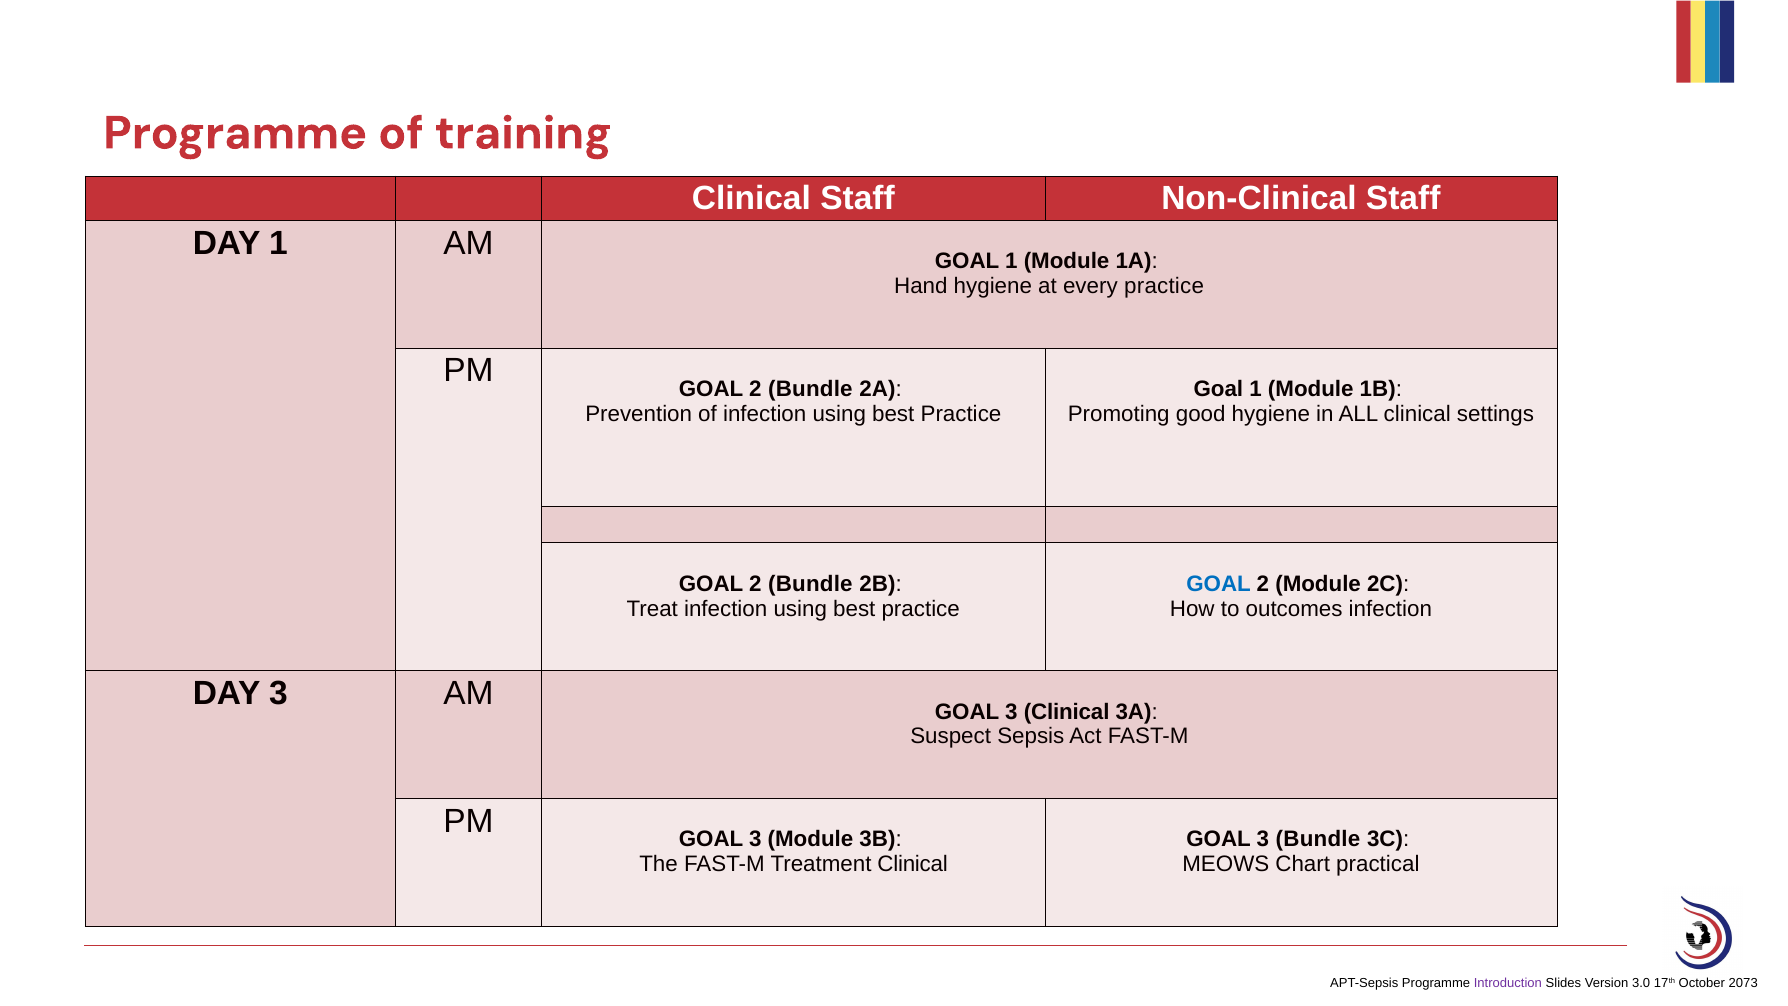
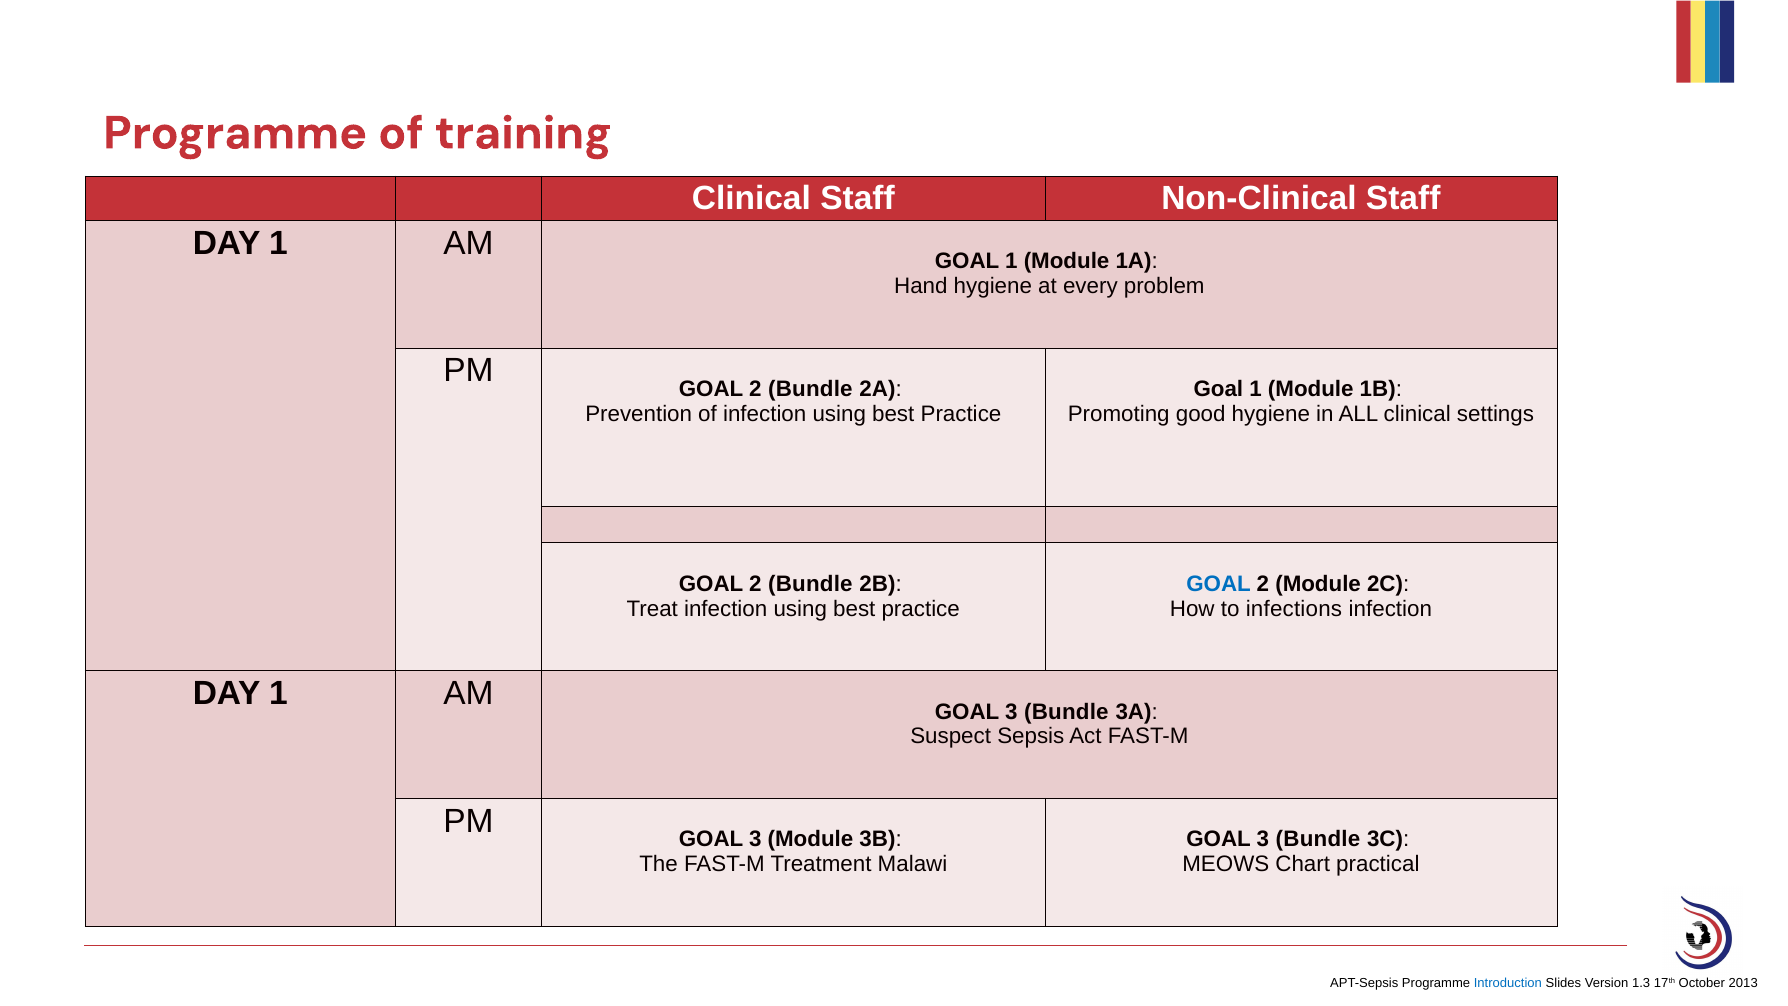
every practice: practice -> problem (1164, 286)
outcomes: outcomes -> infections (1294, 609)
3: 3 -> 1 (278, 693)
Clinical: Clinical -> Bundle (1066, 712)
Treatment Clinical: Clinical -> Malawi (913, 864)
Introduction colour: purple -> blue (1508, 983)
3.0: 3.0 -> 1.3 (1641, 983)
2073: 2073 -> 2013 (1743, 983)
